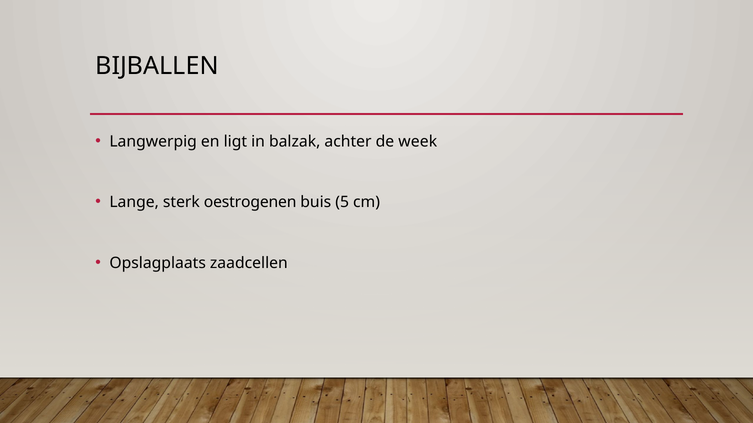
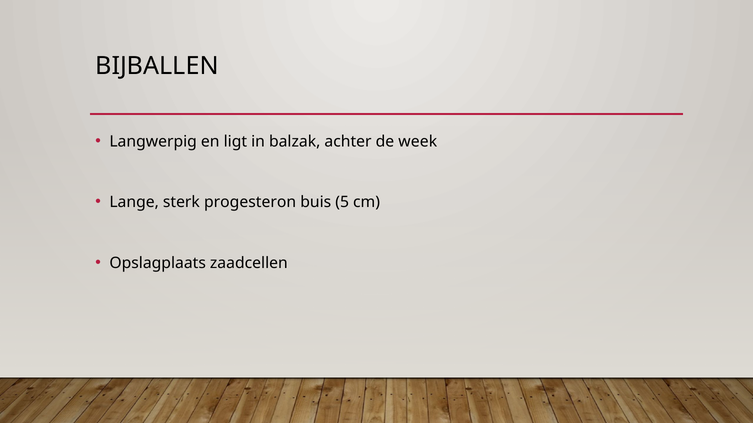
oestrogenen: oestrogenen -> progesteron (250, 202)
